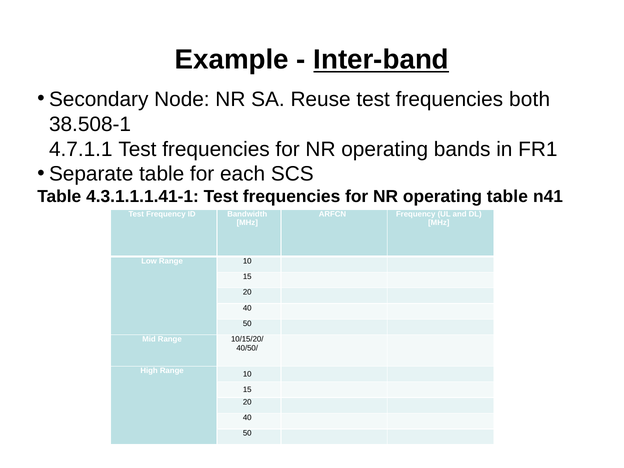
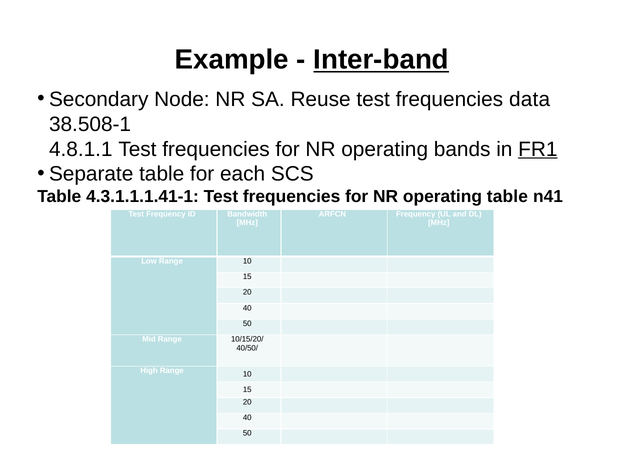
both: both -> data (530, 99)
4.7.1.1: 4.7.1.1 -> 4.8.1.1 (81, 149)
FR1 underline: none -> present (538, 149)
